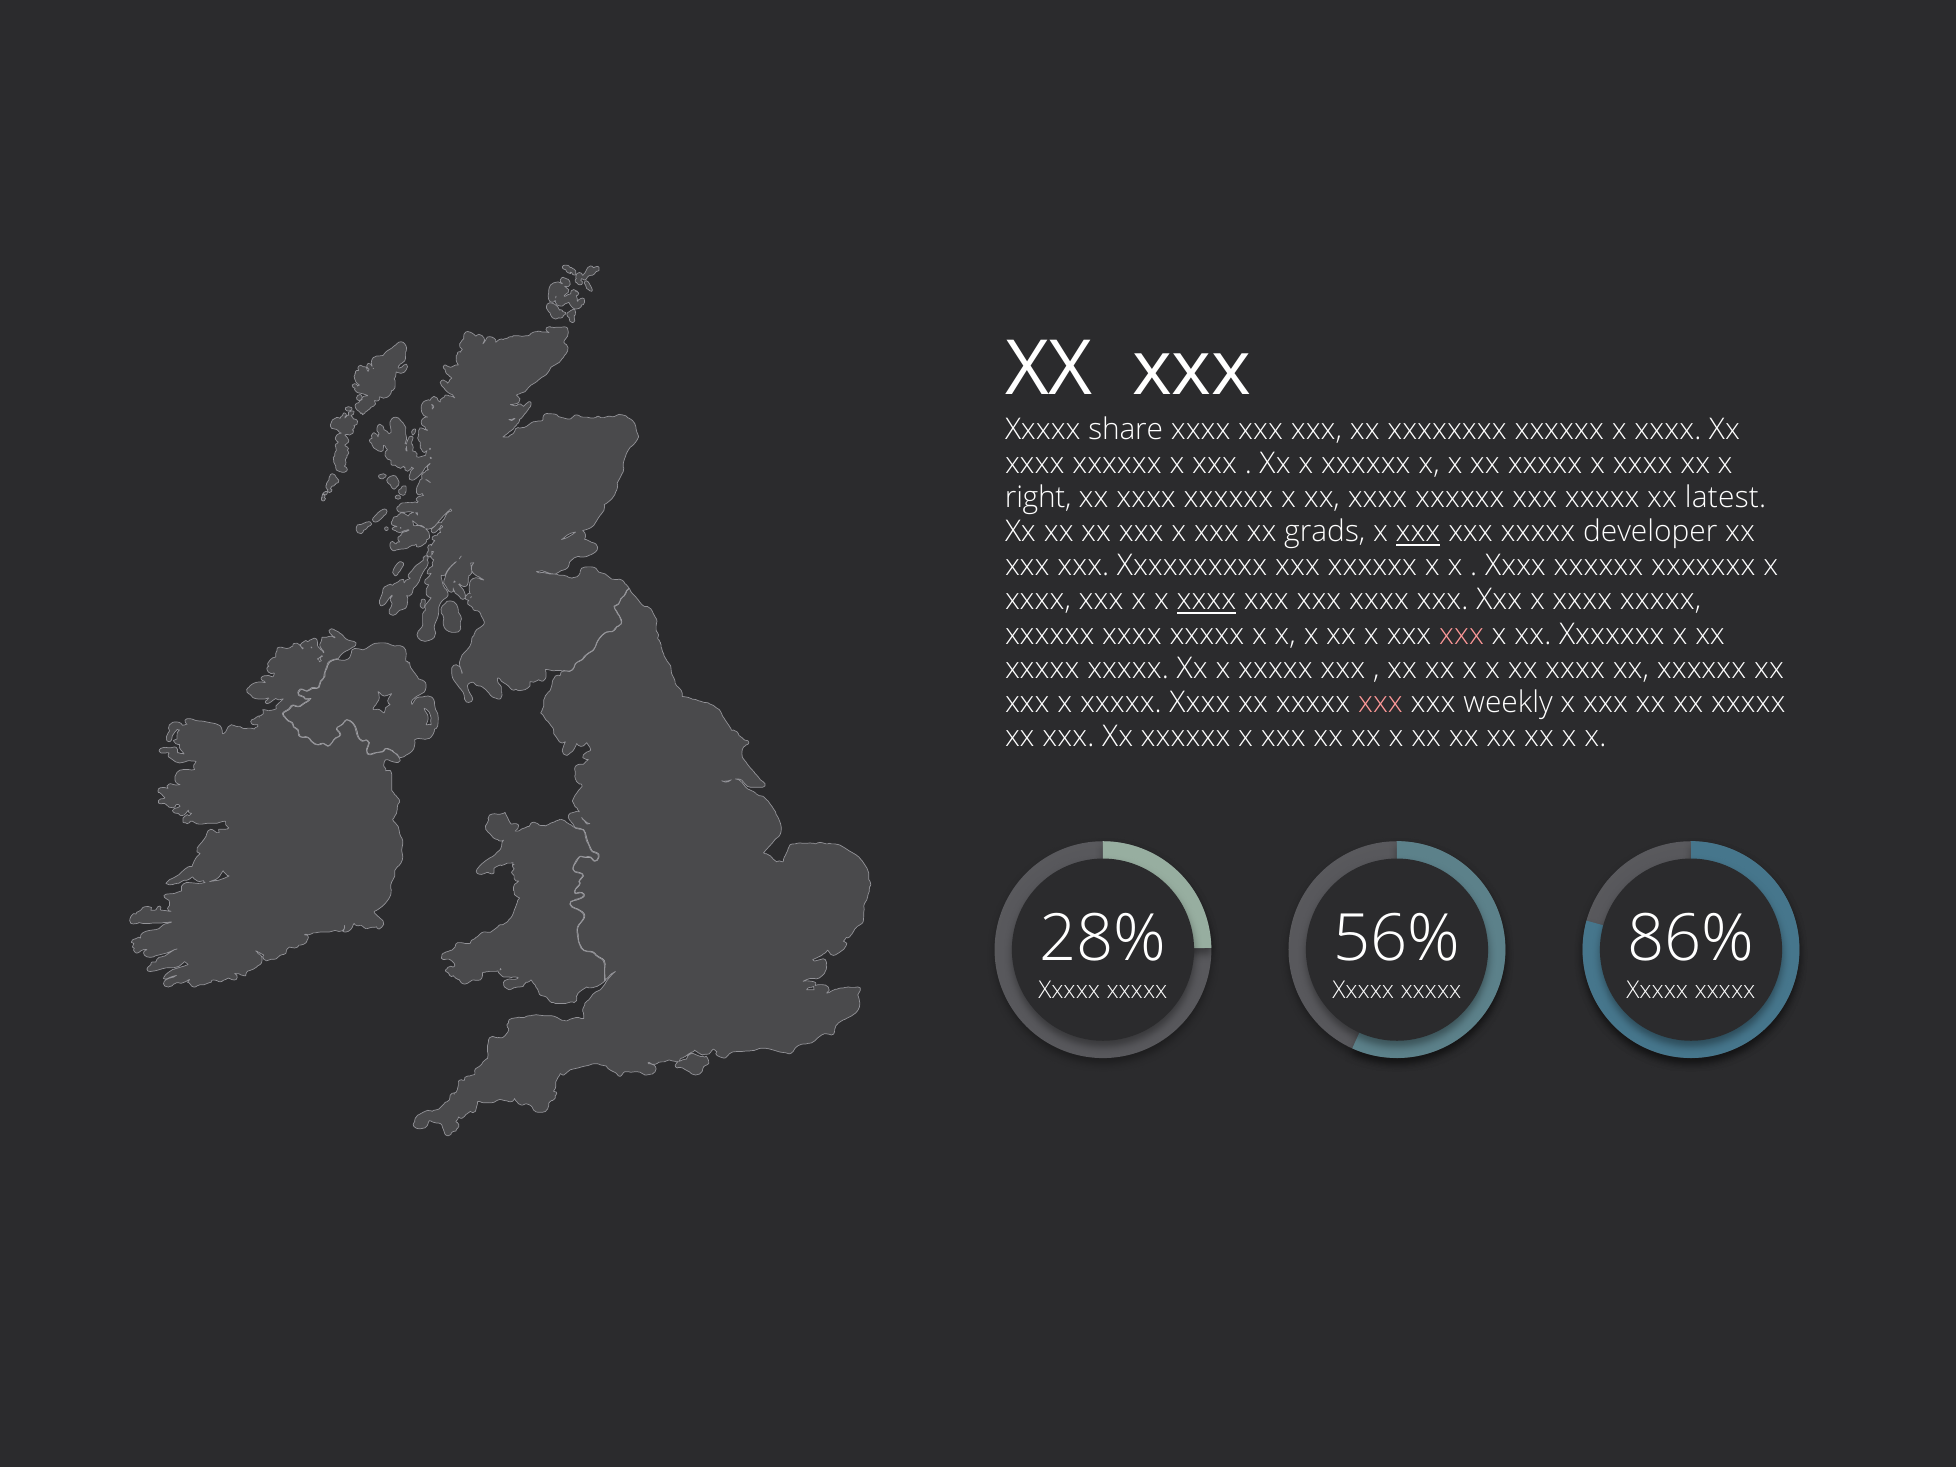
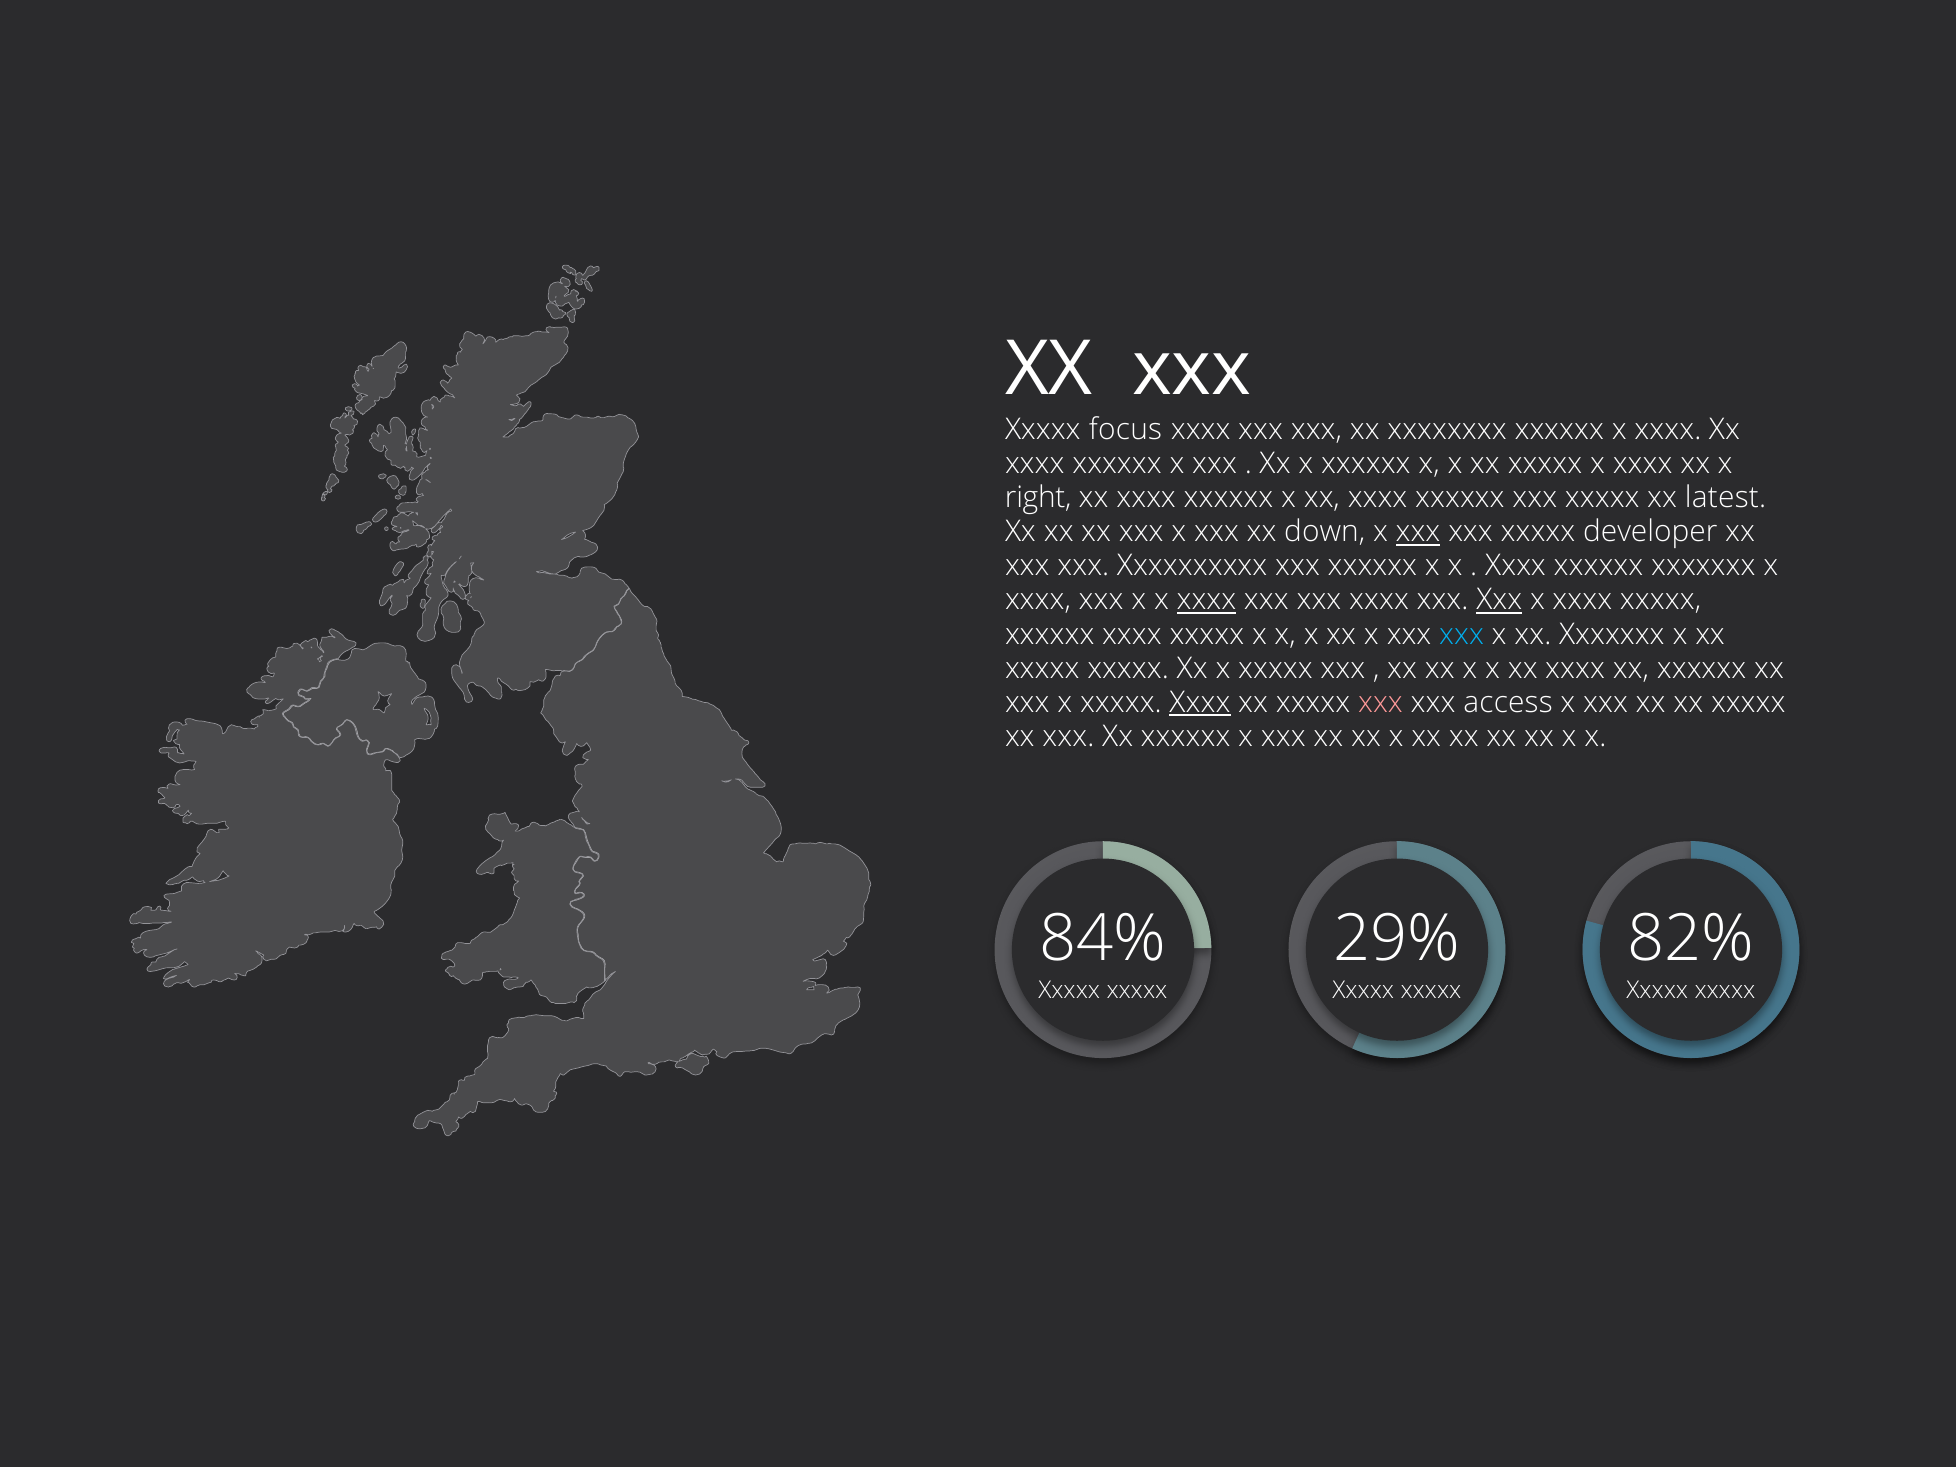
share: share -> focus (1125, 429)
grads: grads -> down (1325, 532)
Xxx underline: none -> present (1499, 600)
xxx colour: pink -> light blue (1462, 634)
Xxxx underline: none -> present (1200, 702)
weekly: weekly -> access (1508, 702)
28%: 28% -> 84% (1103, 939)
56%: 56% -> 29% (1397, 939)
86%: 86% -> 82% (1691, 939)
